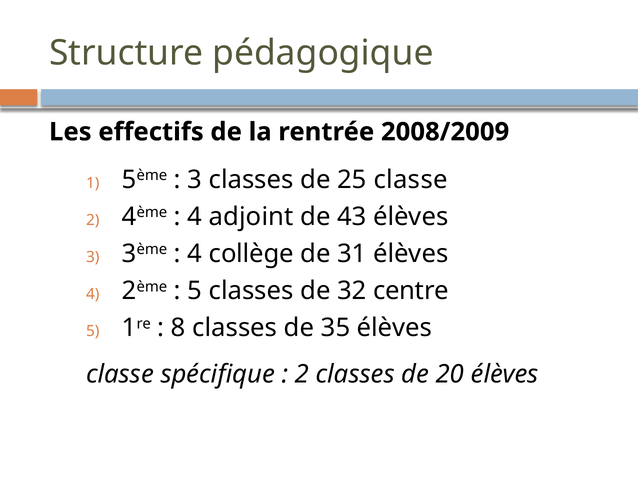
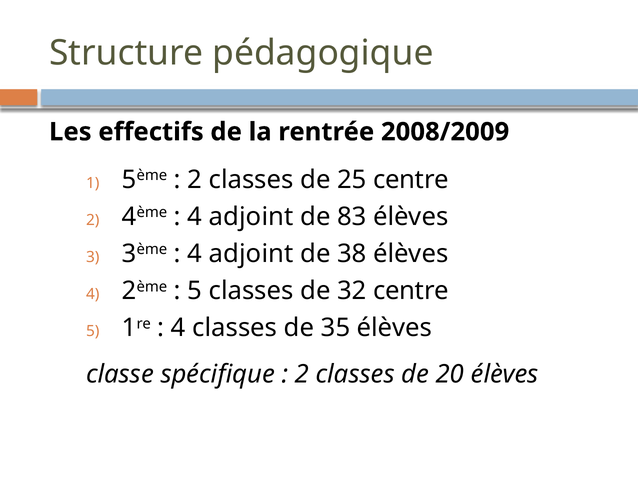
3: 3 -> 2 (195, 180)
25 classe: classe -> centre (411, 180)
43: 43 -> 83 (352, 217)
collège: collège -> adjoint (251, 254)
31: 31 -> 38 (352, 254)
8: 8 -> 4 (178, 328)
